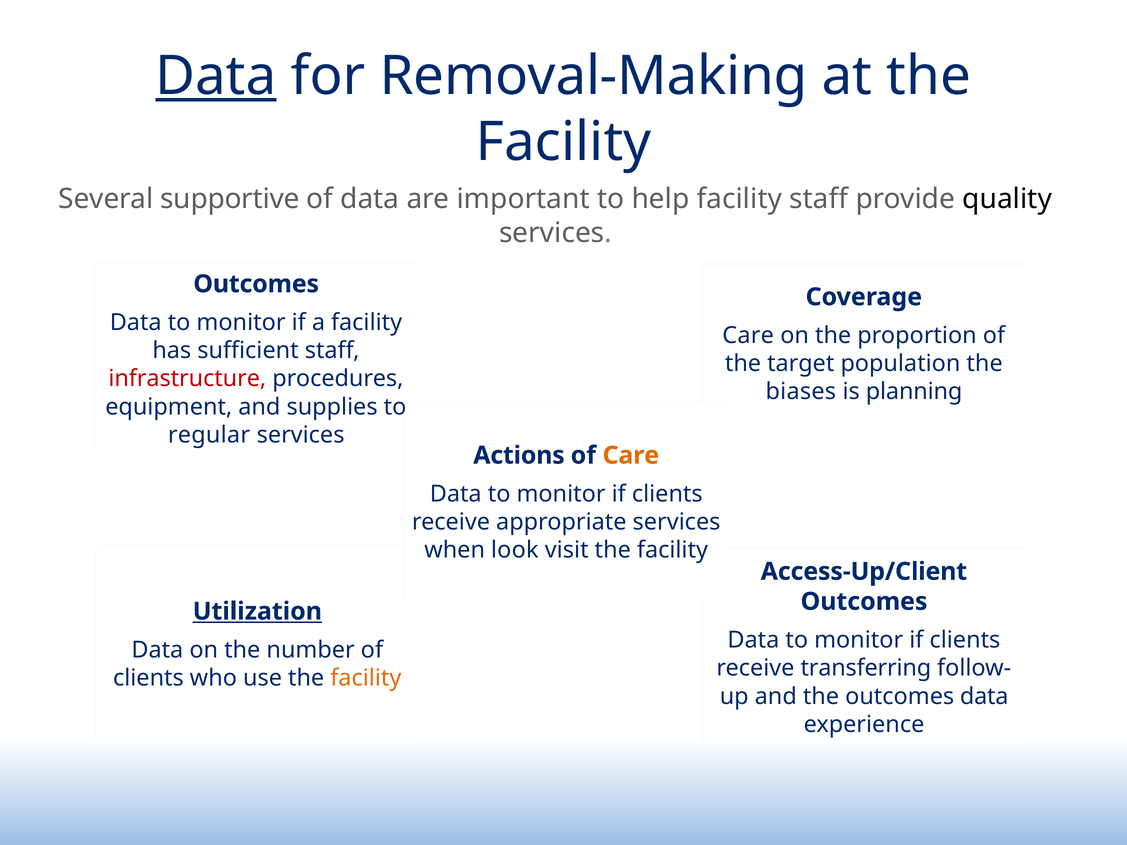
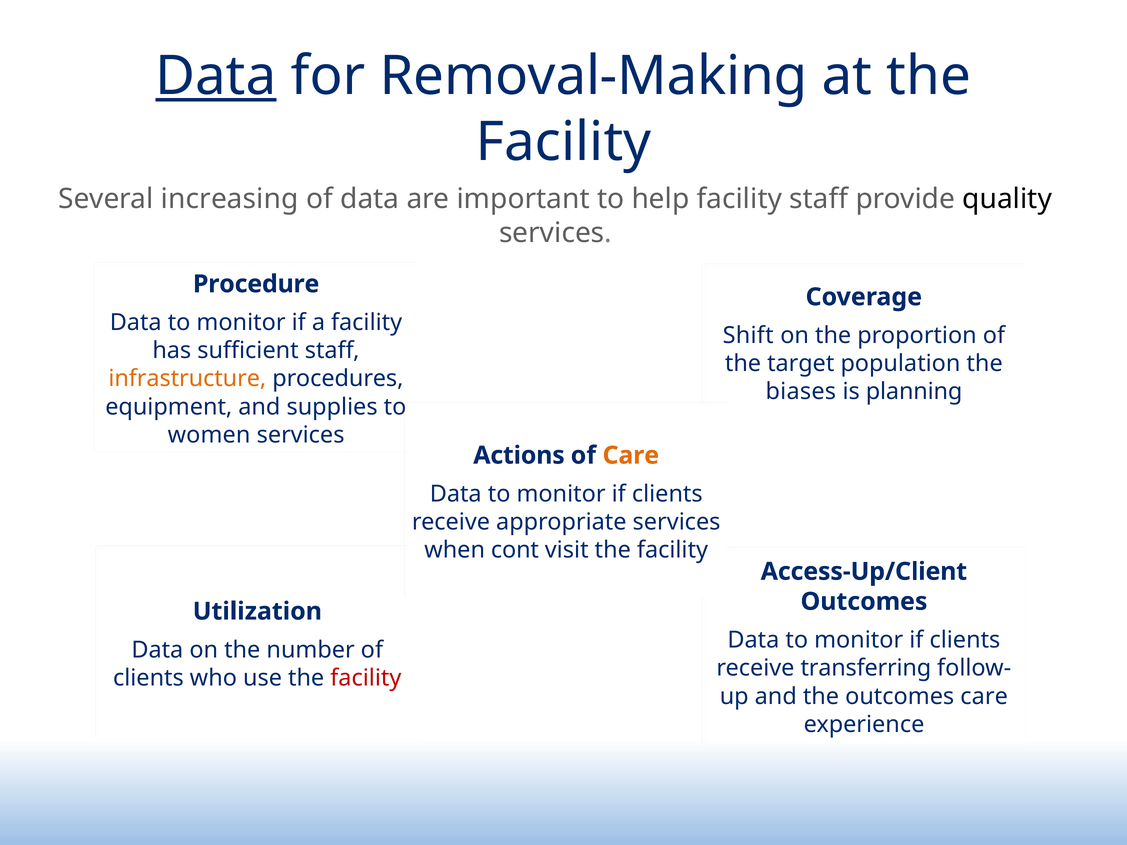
supportive: supportive -> increasing (230, 199)
Outcomes: Outcomes -> Procedure (256, 284)
Care: Care -> Shift (748, 336)
infrastructure colour: red -> orange (187, 379)
regular: regular -> women (209, 435)
look: look -> cont (515, 550)
Utilization underline: present -> none (257, 612)
facility colour: orange -> red (366, 678)
the outcomes data: data -> care (984, 696)
